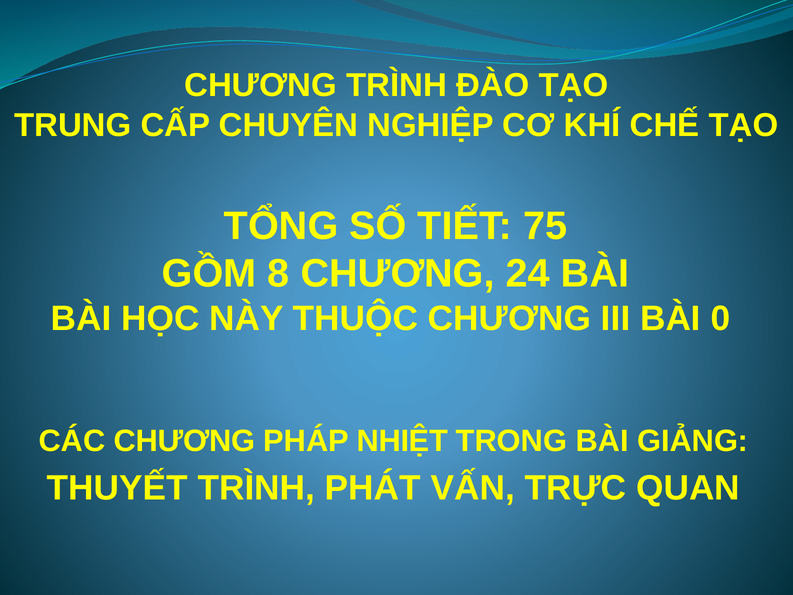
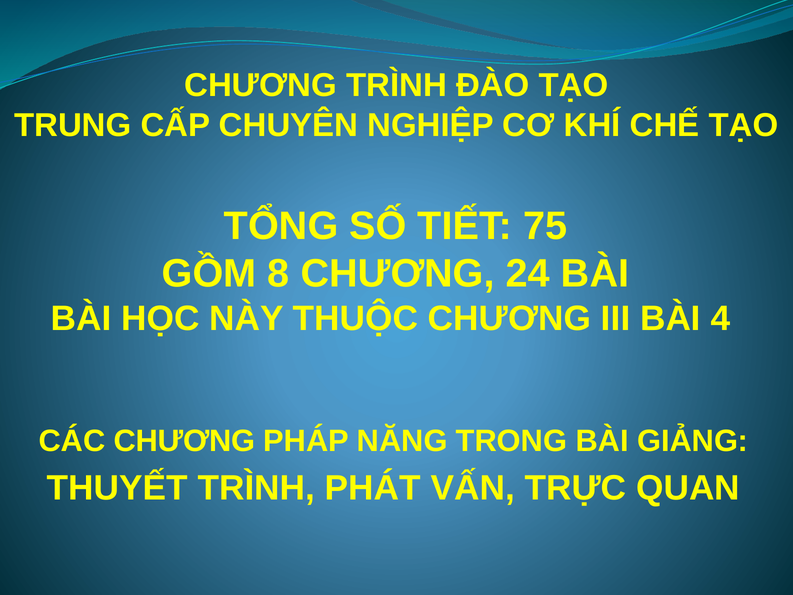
0: 0 -> 4 (720, 318)
NHIỆT: NHIỆT -> NĂNG (402, 441)
